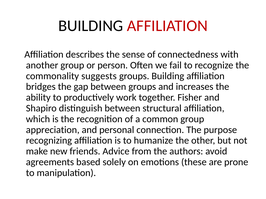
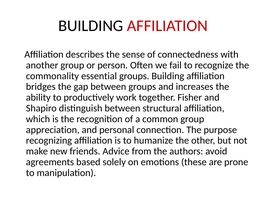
suggests: suggests -> essential (99, 76)
